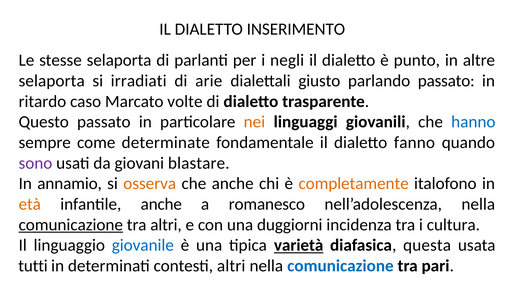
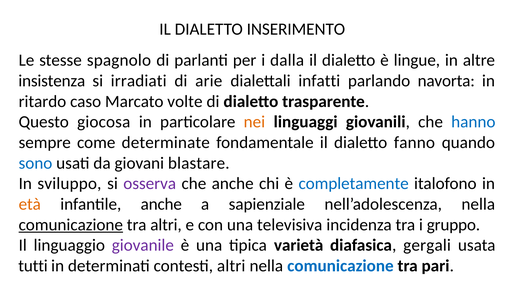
stesse selaporta: selaporta -> spagnolo (119, 60)
negli: negli -> dalla (287, 60)
punto: punto -> lingue (417, 60)
selaporta: selaporta -> insistenza (52, 81)
giusto: giusto -> infatti (319, 81)
parlando passato: passato -> navorta (446, 81)
Questo passato: passato -> giocosa (104, 122)
sono colour: purple -> blue (35, 163)
annamio: annamio -> sviluppo (69, 184)
osserva colour: orange -> purple (150, 184)
completamente colour: orange -> blue (354, 184)
romanesco: romanesco -> sapienziale (267, 204)
duggiorni: duggiorni -> televisiva (290, 225)
cultura: cultura -> gruppo (453, 225)
giovanile colour: blue -> purple (143, 245)
varietà underline: present -> none (299, 245)
questa: questa -> gergali (427, 245)
